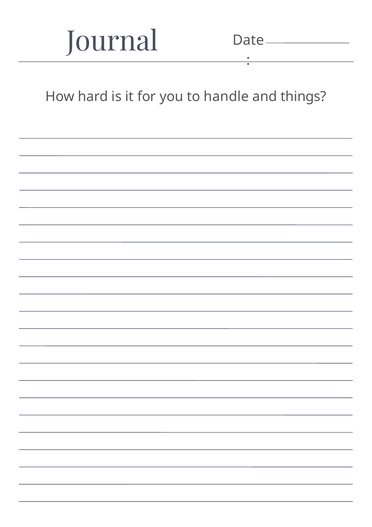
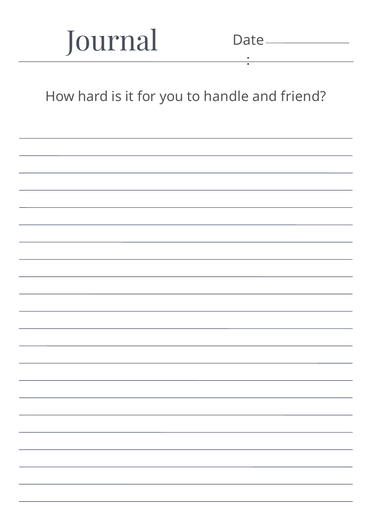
things: things -> friend (303, 97)
